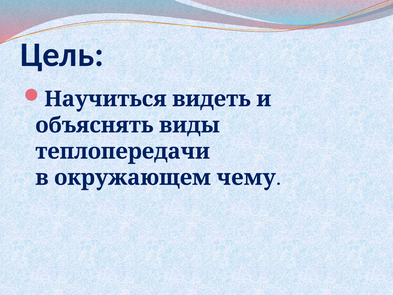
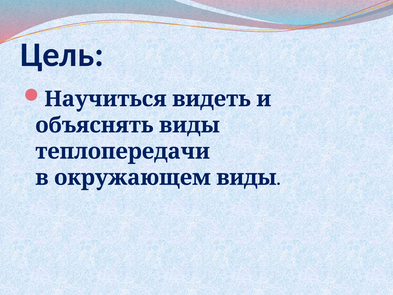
окружающем чему: чему -> виды (246, 177)
